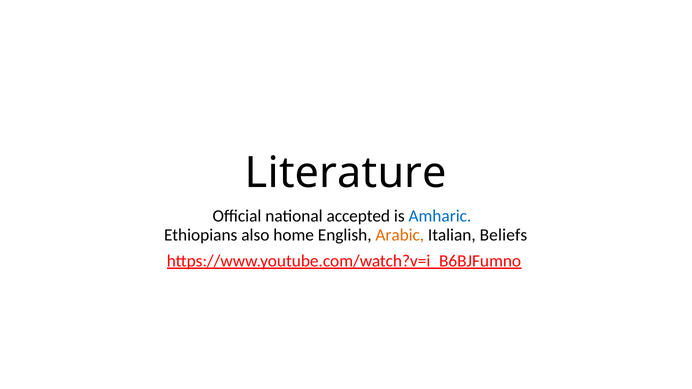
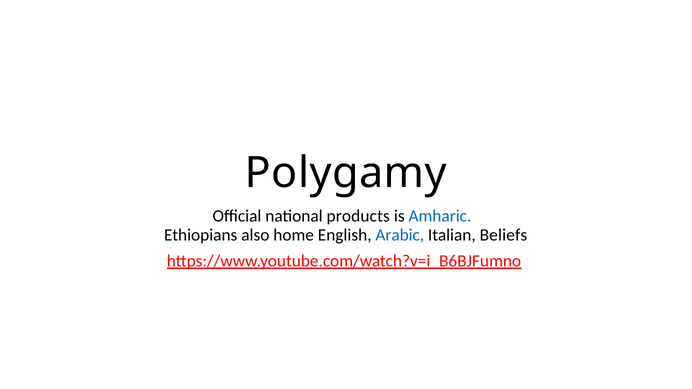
Literature: Literature -> Polygamy (346, 173)
accepted: accepted -> products (358, 216)
Arabic colour: orange -> blue (400, 235)
